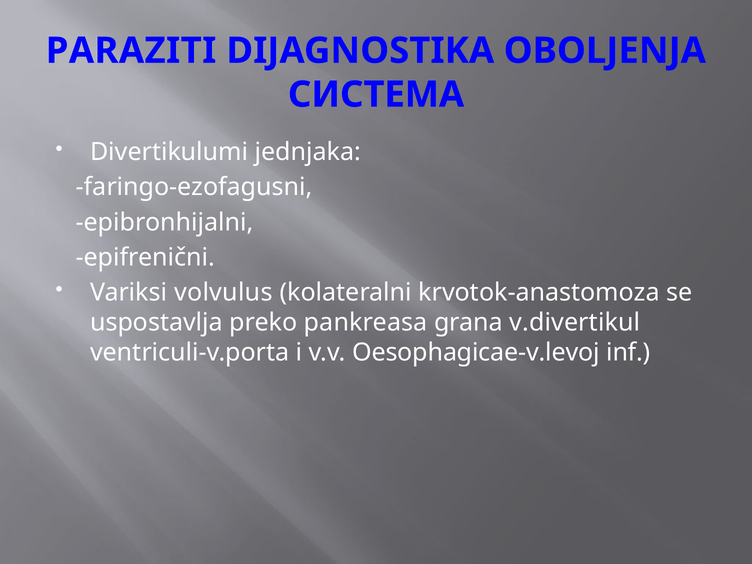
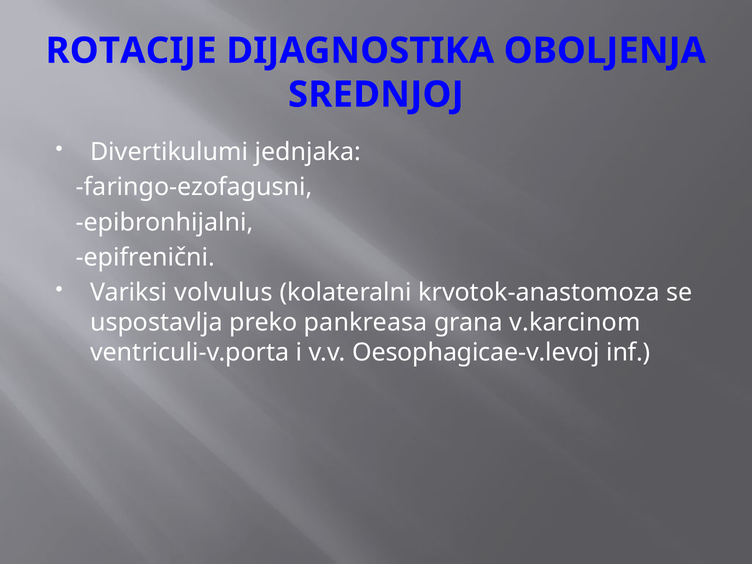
PARAZITI: PARAZITI -> ROTACIJE (131, 51)
СИСТЕМА: СИСТЕМА -> SREDNJOJ (376, 95)
v.divertikul: v.divertikul -> v.karcinom (575, 323)
